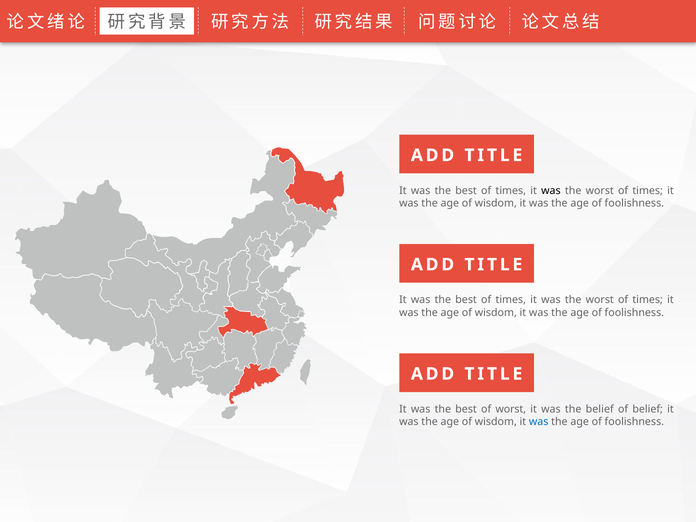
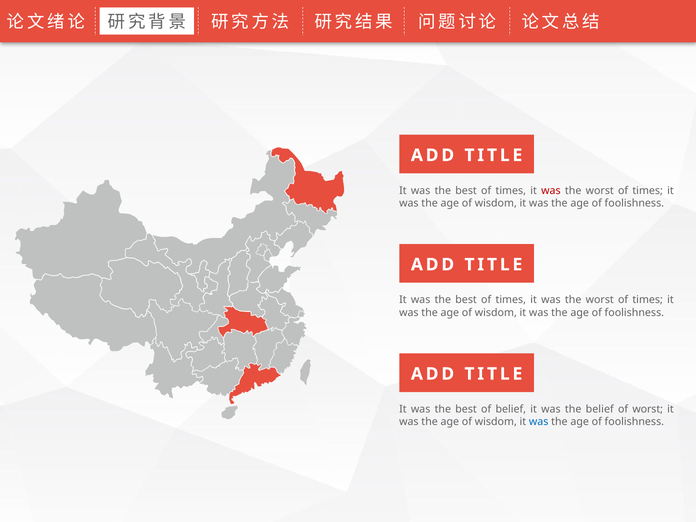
was colour: black -> red (551, 191)
of worst: worst -> belief (511, 409)
of belief: belief -> worst (648, 409)
